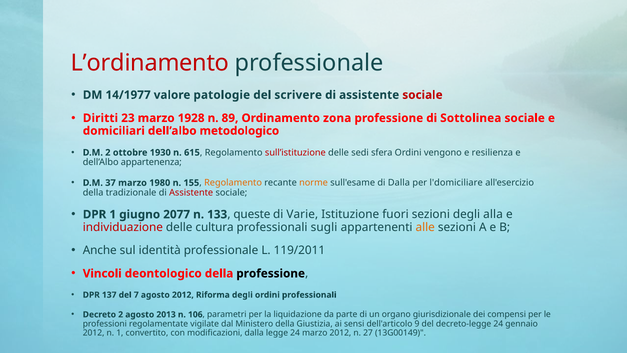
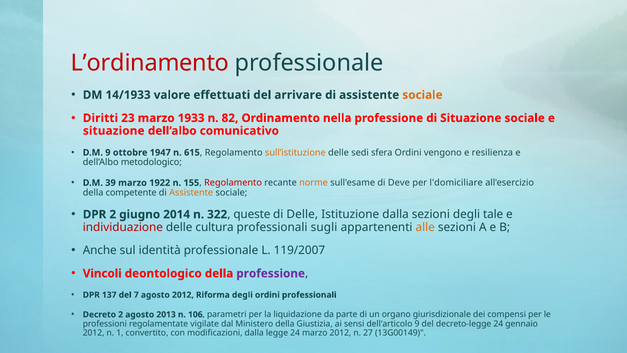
14/1977: 14/1977 -> 14/1933 (128, 95)
patologie: patologie -> effettuati (222, 95)
scrivere: scrivere -> arrivare (298, 95)
sociale colour: red -> orange (422, 95)
1928: 1928 -> 1933 (191, 118)
89: 89 -> 82 (230, 118)
zona: zona -> nella (337, 118)
di Sottolinea: Sottolinea -> Situazione (471, 118)
domiciliari: domiciliari -> situazione (114, 131)
metodologico: metodologico -> comunicativo (239, 131)
D.M 2: 2 -> 9 (108, 152)
1930: 1930 -> 1947 (160, 152)
sull’istituzione colour: red -> orange (295, 152)
appartenenza: appartenenza -> metodologico (151, 162)
37: 37 -> 39 (110, 183)
1980: 1980 -> 1922 (160, 183)
Regolamento colour: orange -> red (233, 183)
di Dalla: Dalla -> Deve (399, 183)
tradizionale: tradizionale -> competente (131, 193)
Assistente colour: red -> orange (191, 193)
DPR 1: 1 -> 2 (113, 214)
2077: 2077 -> 2014 (177, 214)
133: 133 -> 322 (217, 214)
di Varie: Varie -> Delle (302, 214)
Istituzione fuori: fuori -> dalla (396, 214)
alla: alla -> tale (493, 214)
119/2011: 119/2011 -> 119/2007 (299, 250)
professione colour: black -> purple (271, 273)
